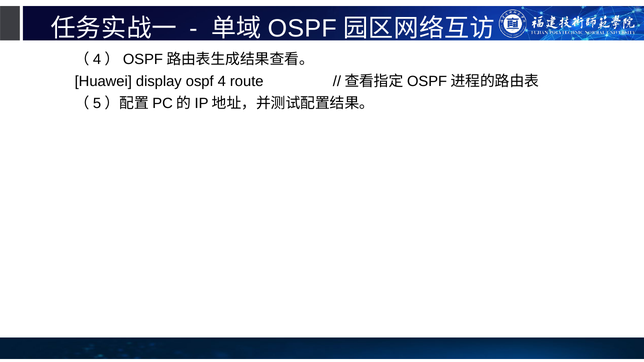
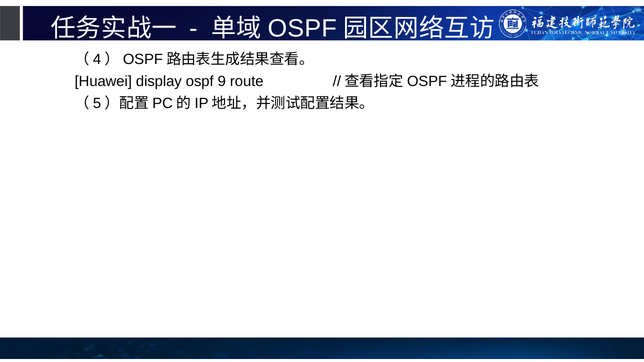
4: 4 -> 9 (222, 82)
